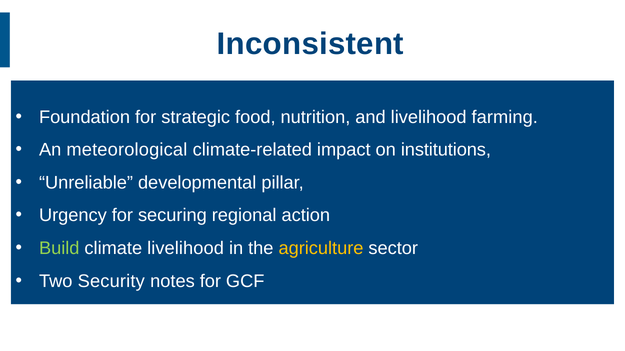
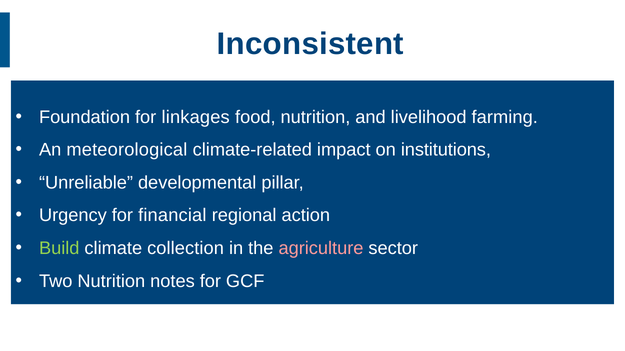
strategic: strategic -> linkages (196, 117)
securing: securing -> financial (172, 216)
climate livelihood: livelihood -> collection (186, 249)
agriculture colour: yellow -> pink (321, 249)
Two Security: Security -> Nutrition (111, 281)
